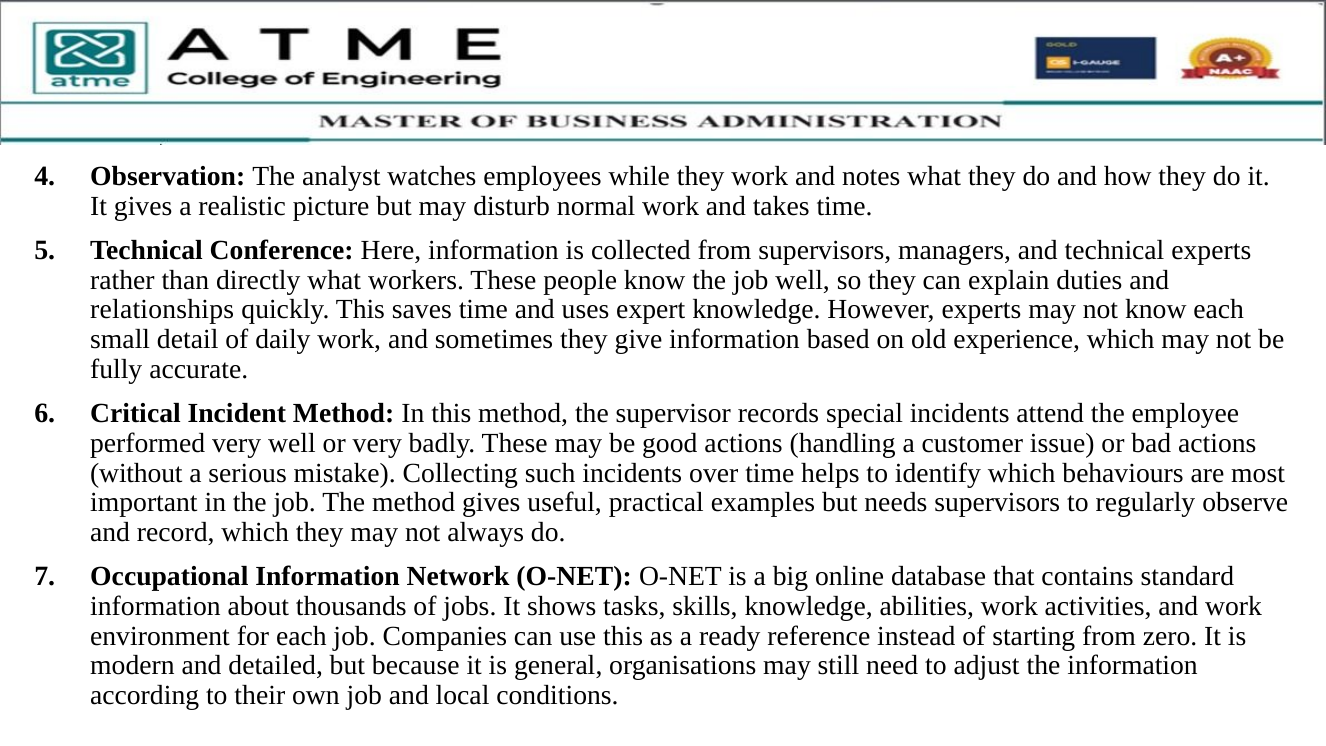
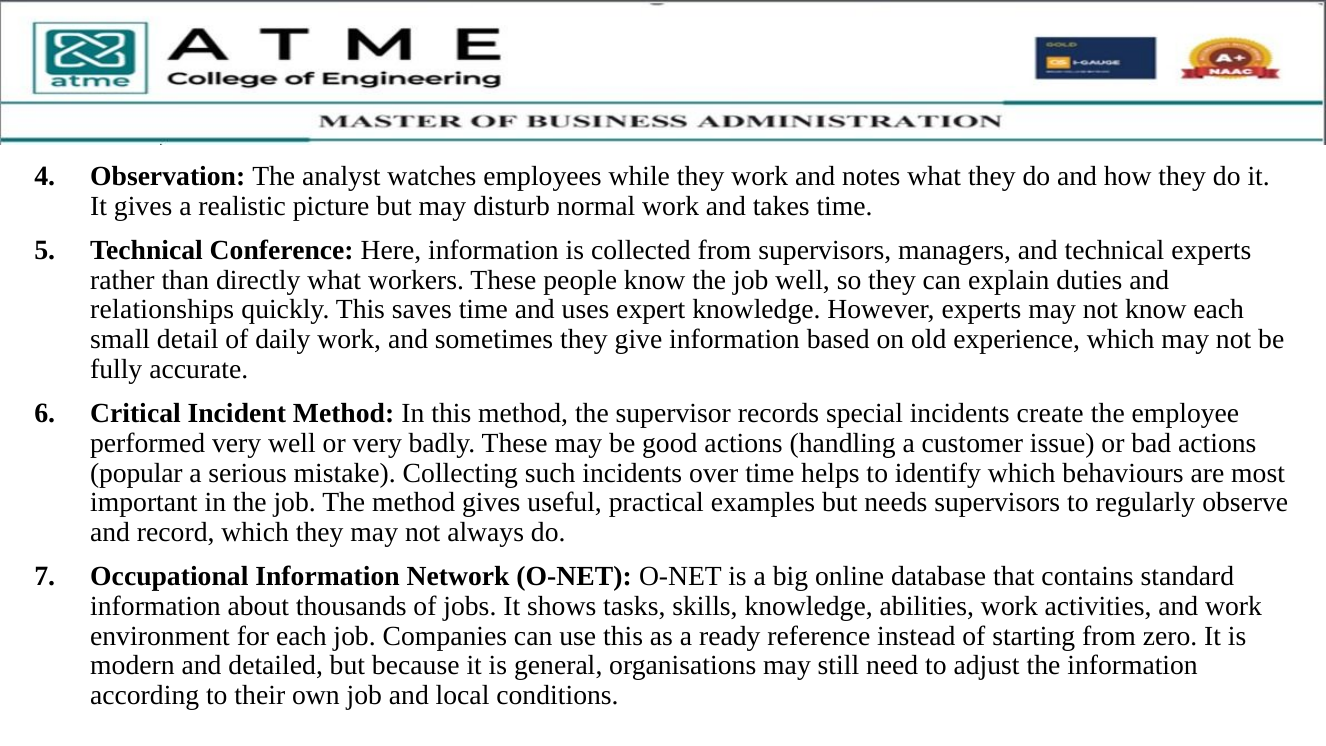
attend: attend -> create (1050, 413)
without: without -> popular (136, 473)
